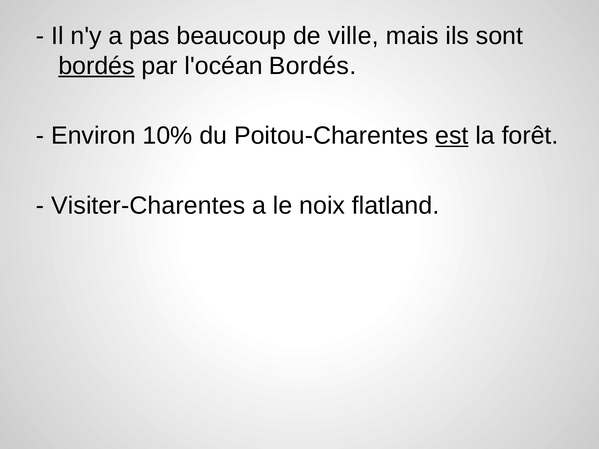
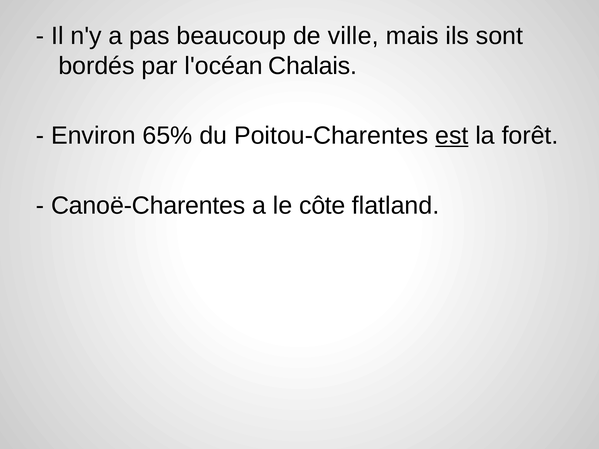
bordés underline: present -> none (97, 66)
l'océan Bordés: Bordés -> Chalais (313, 66)
10%: 10% -> 65% (168, 136)
Visiter-Charentes: Visiter-Charentes -> Canoë-Charentes (148, 206)
noix: noix -> côte (322, 206)
